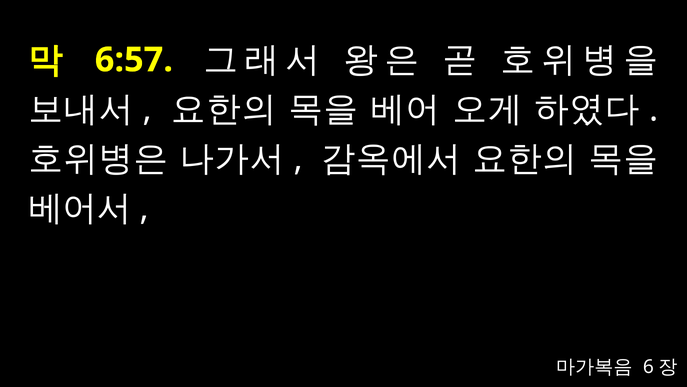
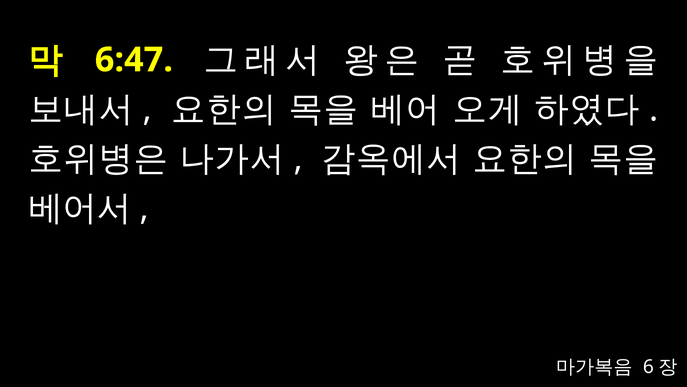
6:57: 6:57 -> 6:47 (134, 60)
